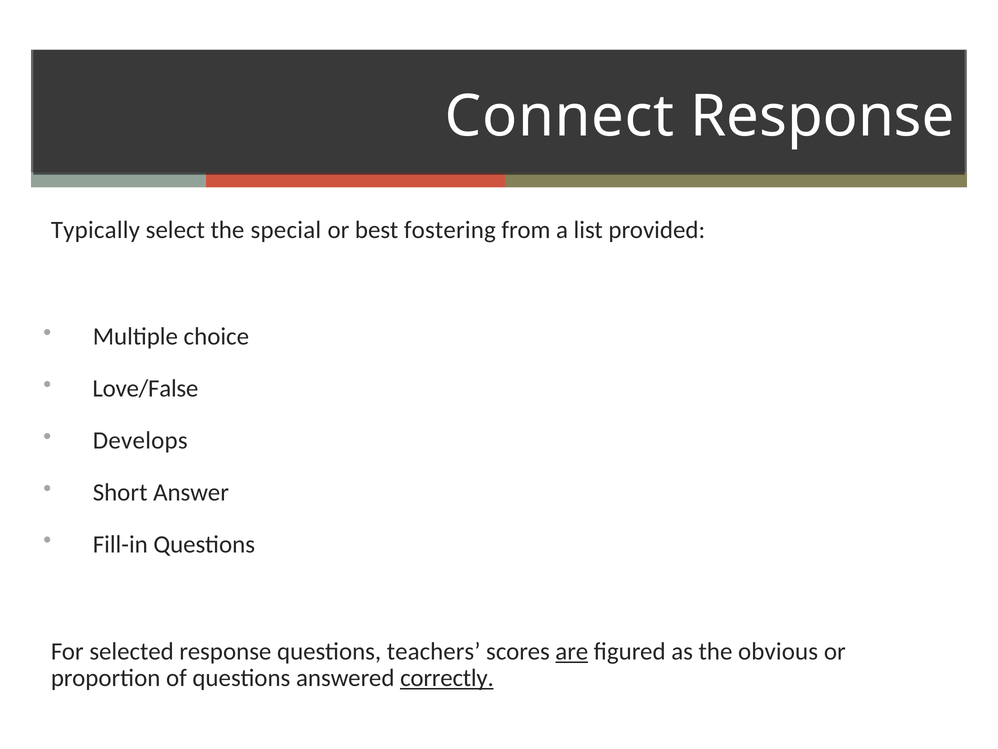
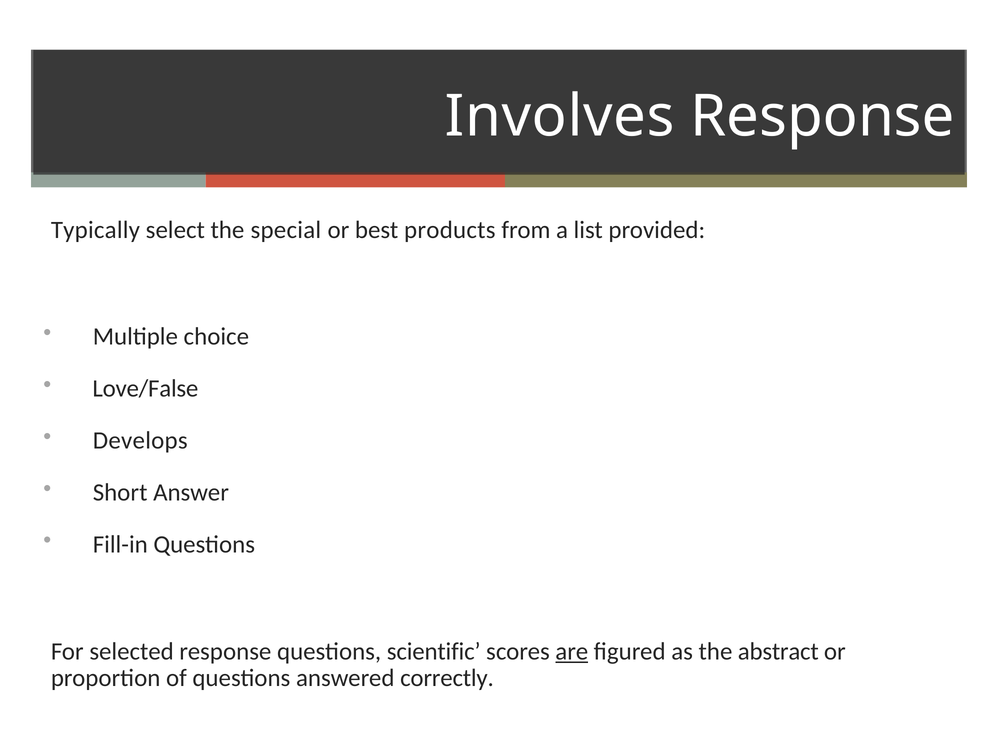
Connect: Connect -> Involves (560, 116)
fostering: fostering -> products (450, 230)
teachers: teachers -> scientific (434, 651)
obvious: obvious -> abstract (778, 651)
correctly underline: present -> none (447, 678)
